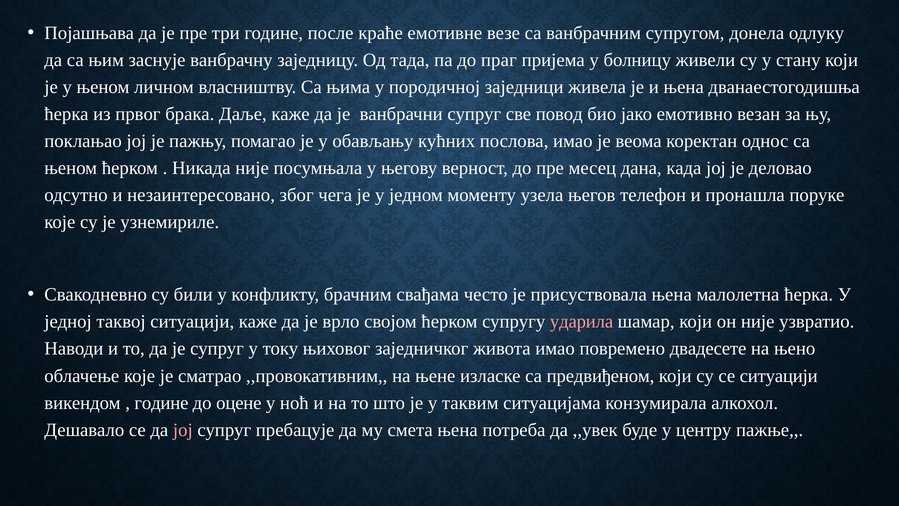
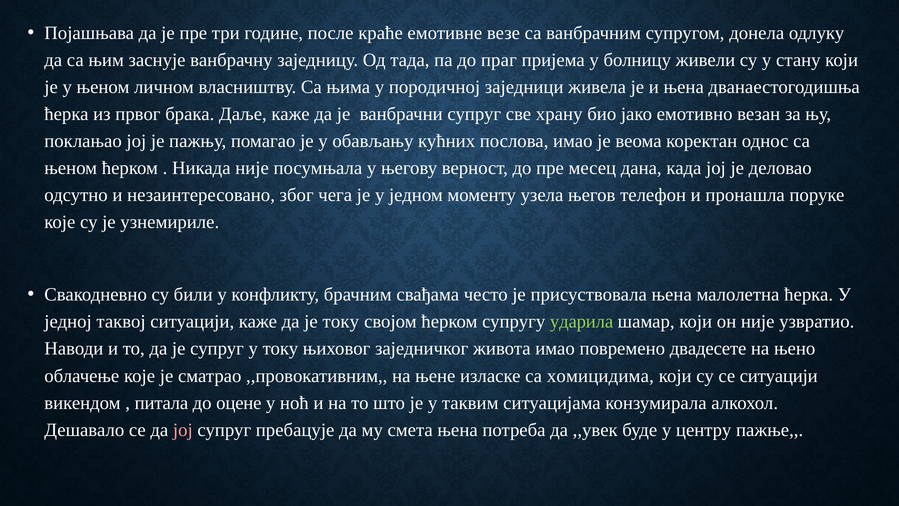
повод: повод -> храну (559, 114)
је врло: врло -> току (341, 322)
ударила colour: pink -> light green (582, 322)
предвиђеном: предвиђеном -> хомицидима (600, 376)
године: године -> питала (161, 403)
